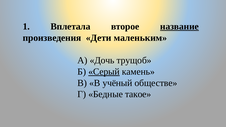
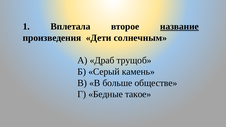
маленьким: маленьким -> солнечным (140, 38)
Дочь: Дочь -> Драб (102, 60)
Серый underline: present -> none (104, 72)
учёный: учёный -> больше (117, 83)
